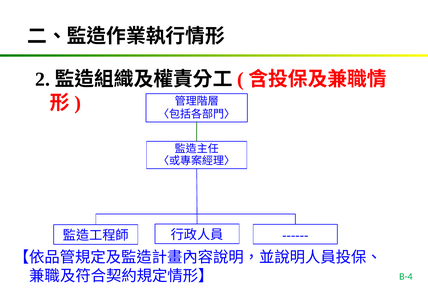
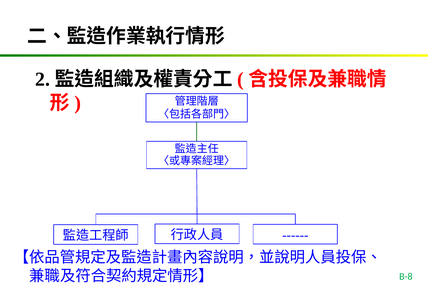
B-4: B-4 -> B-8 (406, 277)
